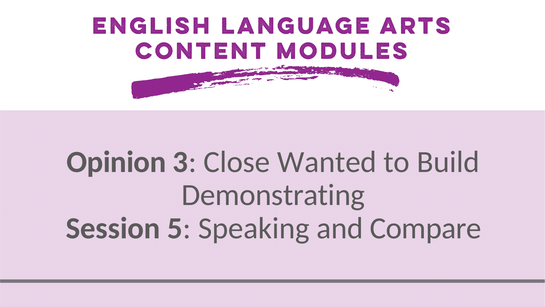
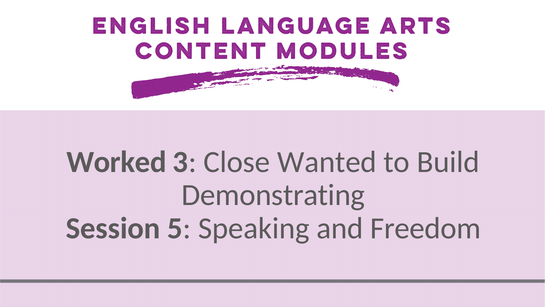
Opinion: Opinion -> Worked (116, 162)
Compare: Compare -> Freedom (426, 228)
